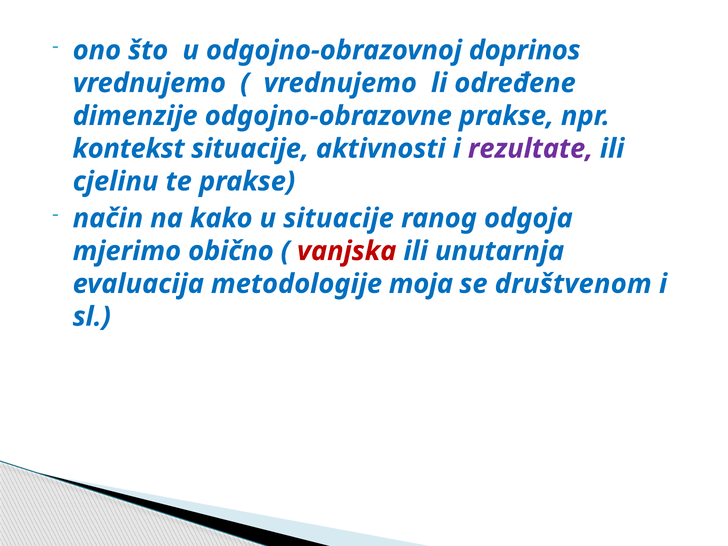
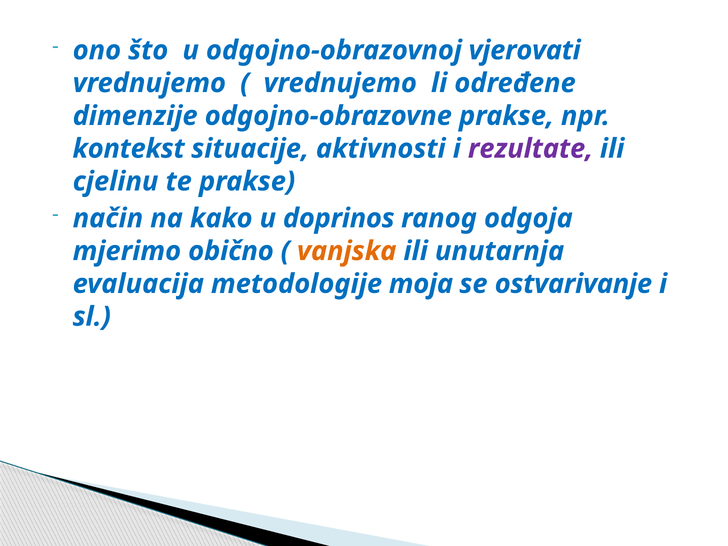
doprinos: doprinos -> vjerovati (525, 50)
u situacije: situacije -> doprinos (339, 218)
vanjska colour: red -> orange (347, 251)
društvenom: društvenom -> ostvarivanje (573, 284)
